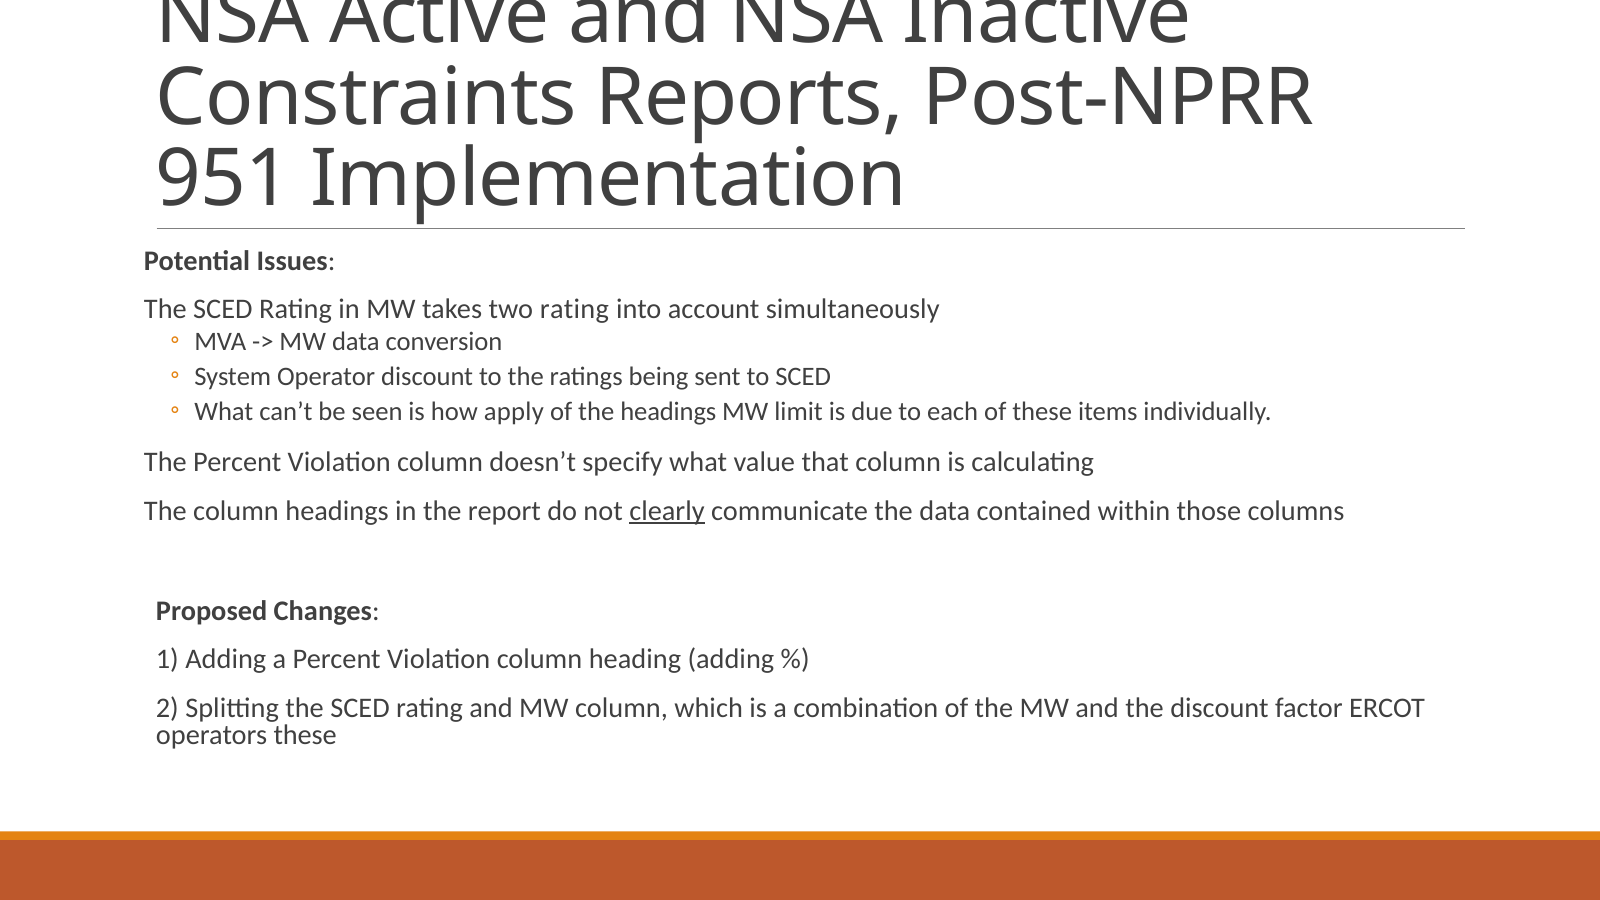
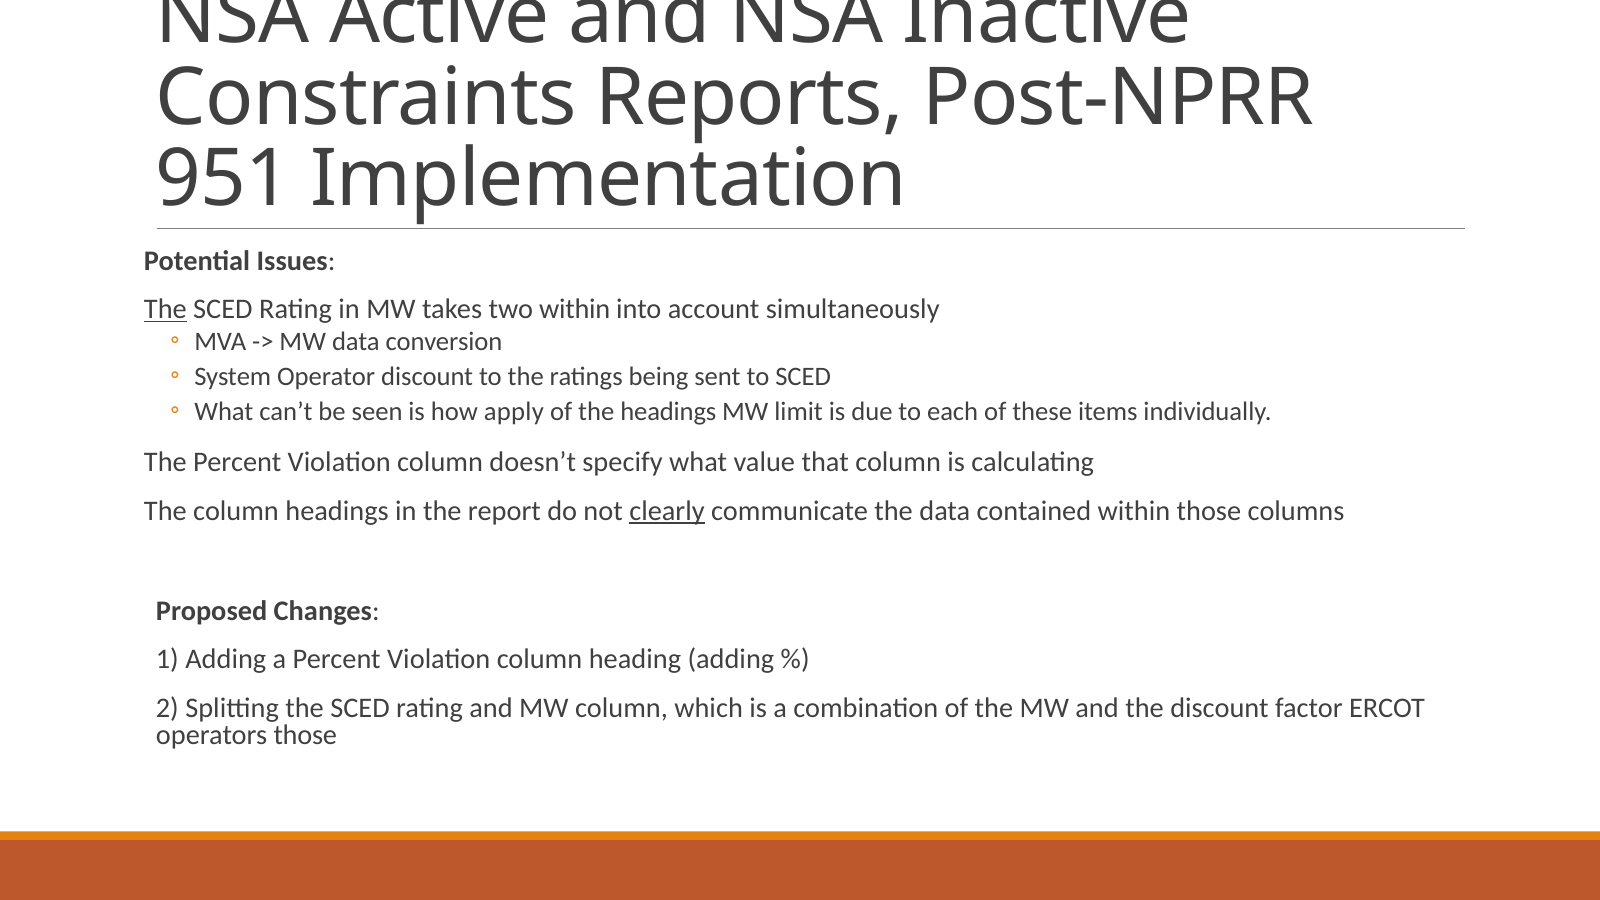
The underline: none -> present (165, 309)
two rating: rating -> within (575, 309)
operators these: these -> those (305, 735)
